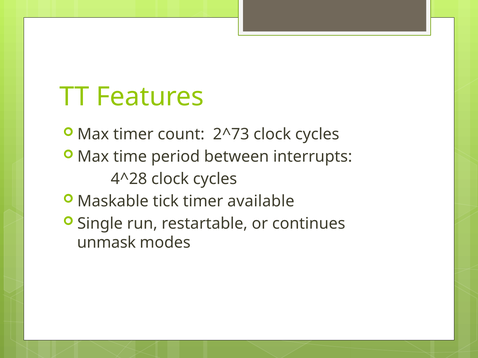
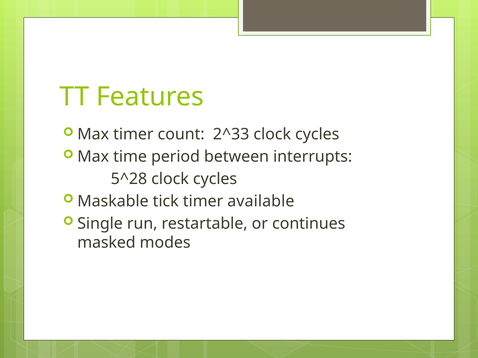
2^73: 2^73 -> 2^33 (231, 135)
4^28: 4^28 -> 5^28 (129, 179)
unmask: unmask -> masked (106, 243)
